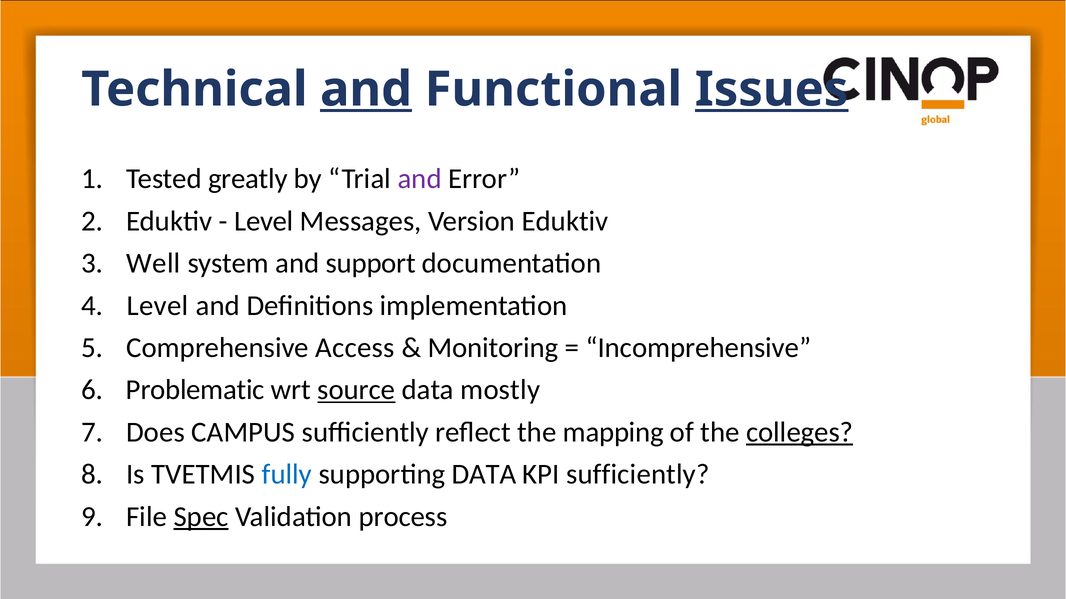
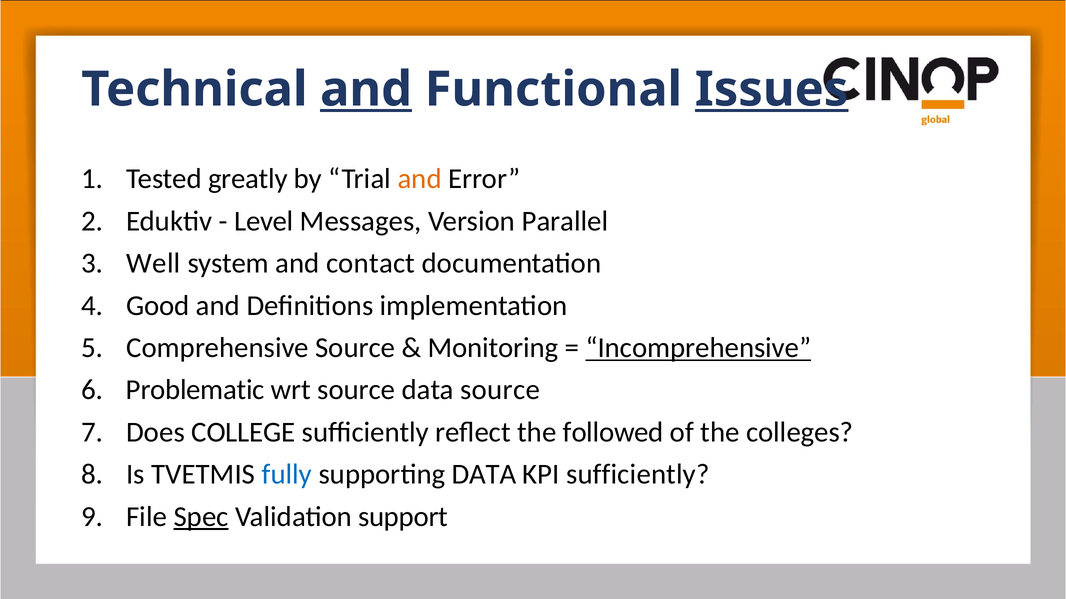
and colour: purple -> orange (420, 179)
Version Eduktiv: Eduktiv -> Parallel (565, 221)
support: support -> contact (371, 264)
Level: Level -> Good (158, 306)
Comprehensive Access: Access -> Source (355, 348)
Incomprehensive underline: none -> present (698, 348)
source underline: present -> none (356, 390)
data mostly: mostly -> source (500, 390)
CAMPUS: CAMPUS -> COLLEGE (243, 433)
mapping: mapping -> followed (613, 433)
colleges underline: present -> none (800, 433)
process: process -> support (403, 517)
